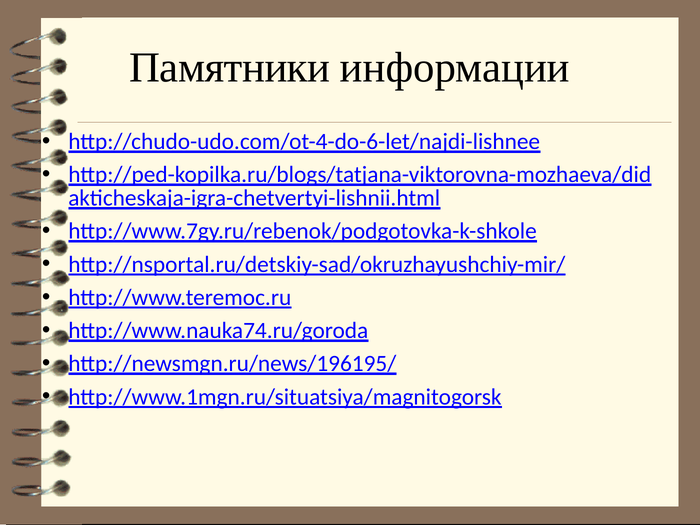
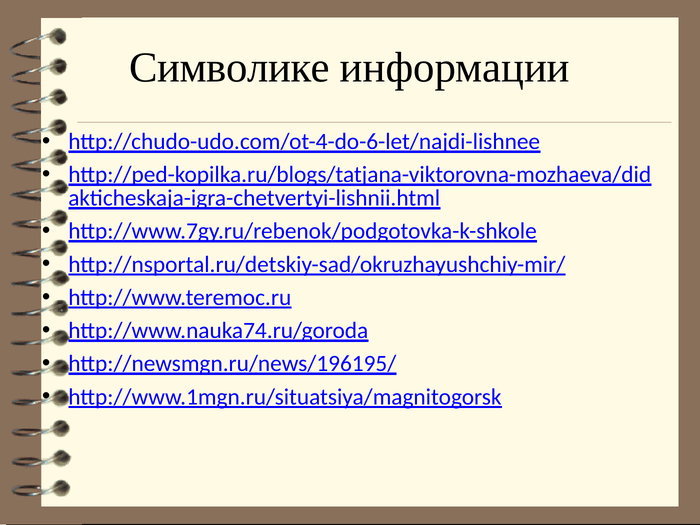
Памятники: Памятники -> Символике (230, 68)
